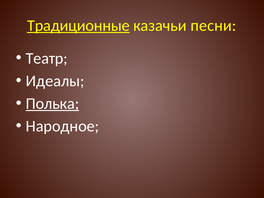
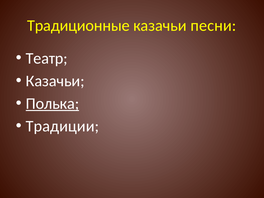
Традиционные underline: present -> none (78, 26)
Идеалы: Идеалы -> Казачьи (55, 81)
Народное: Народное -> Традиции (62, 126)
